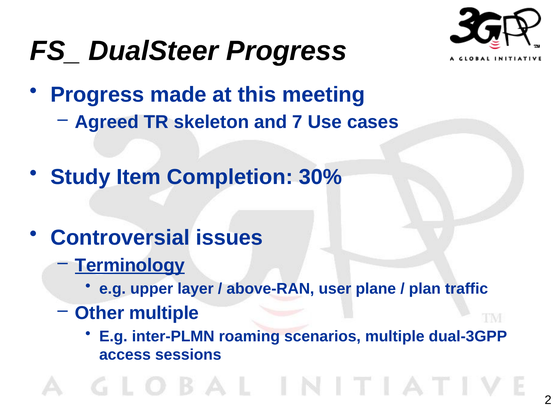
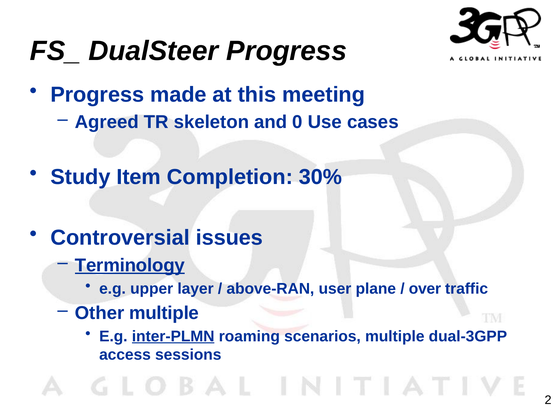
7: 7 -> 0 (297, 122)
plan: plan -> over (425, 288)
inter-PLMN underline: none -> present (173, 336)
